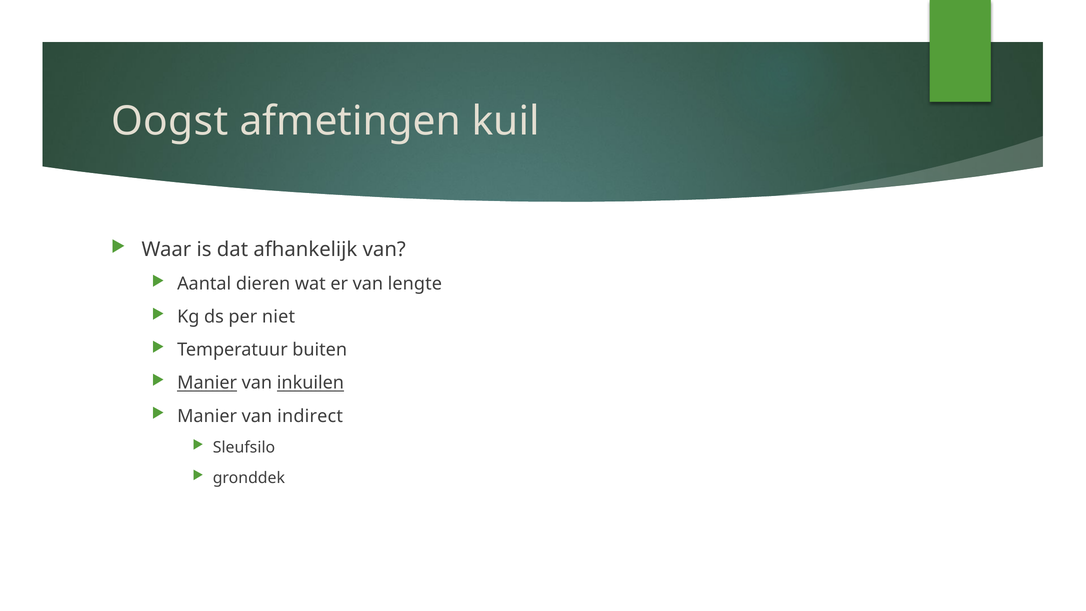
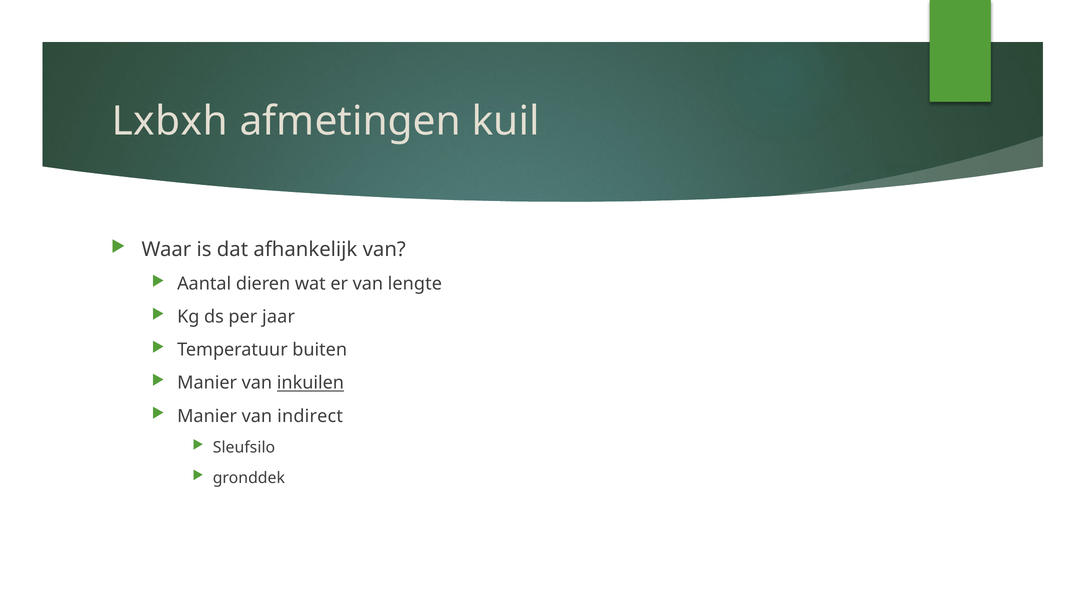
Oogst: Oogst -> Lxbxh (170, 121)
niet: niet -> jaar (279, 317)
Manier underline: present -> none (207, 383)
